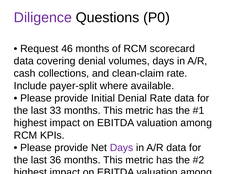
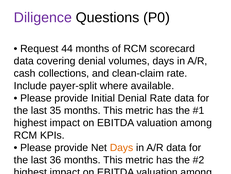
46: 46 -> 44 (67, 48)
33: 33 -> 35 (55, 110)
Days colour: purple -> orange (122, 147)
